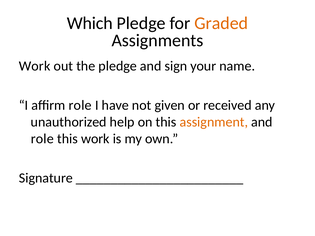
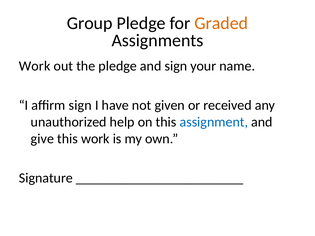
Which: Which -> Group (90, 23)
affirm role: role -> sign (80, 105)
assignment colour: orange -> blue (214, 122)
role: role -> give (42, 139)
